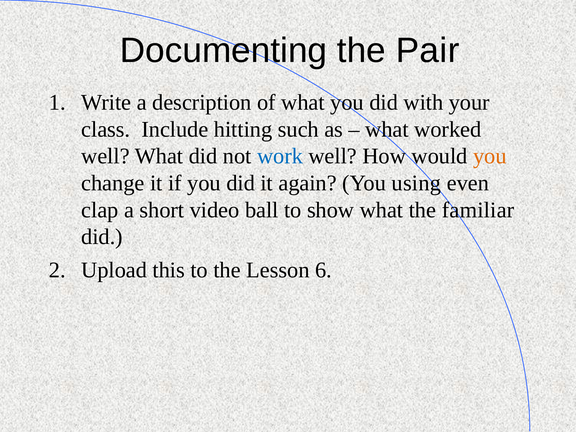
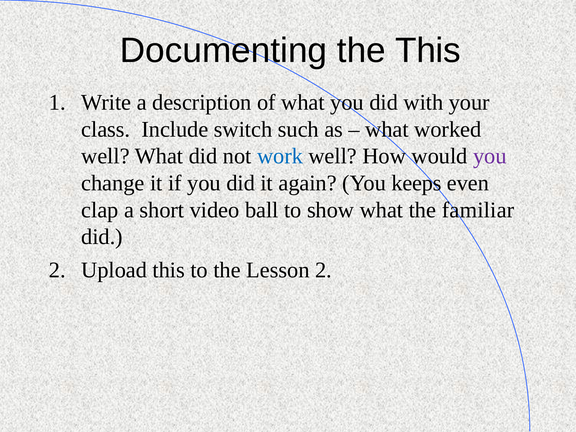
the Pair: Pair -> This (428, 50)
hitting: hitting -> switch (243, 129)
you colour: orange -> purple (490, 156)
using: using -> keeps (417, 183)
Lesson 6: 6 -> 2 (324, 270)
